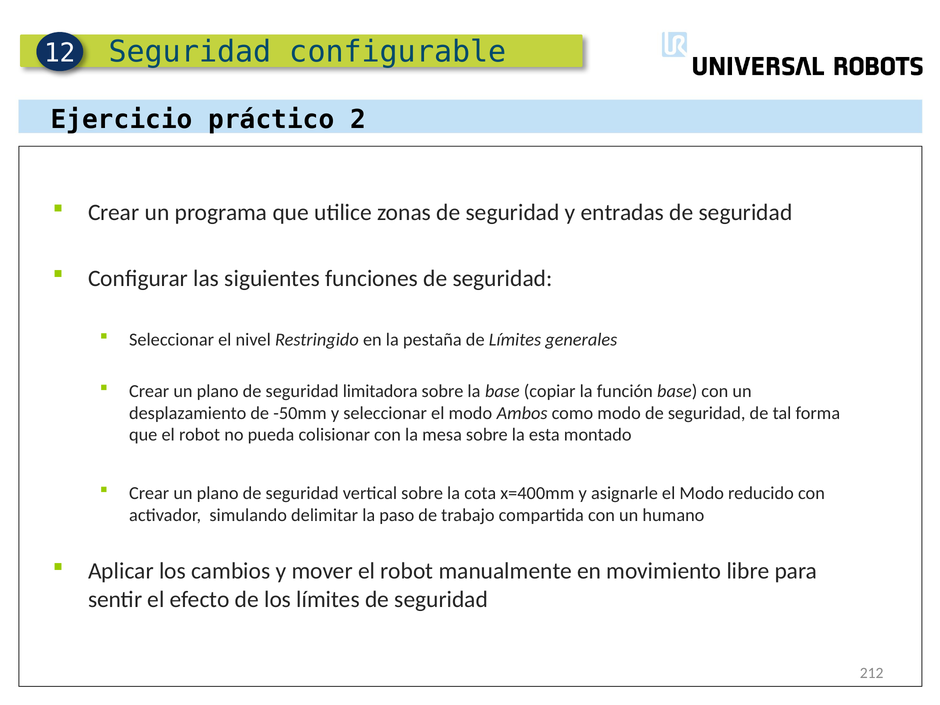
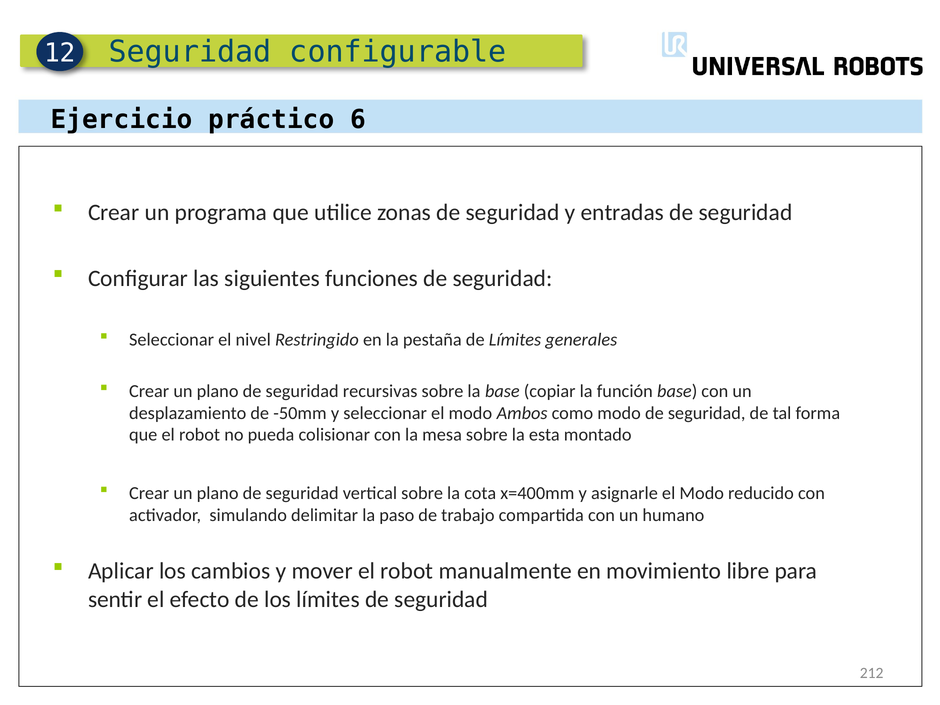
2: 2 -> 6 (358, 120)
limitadora: limitadora -> recursivas (380, 391)
